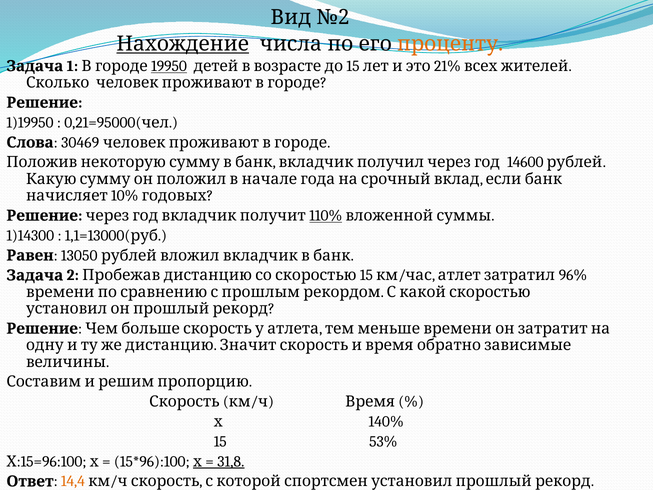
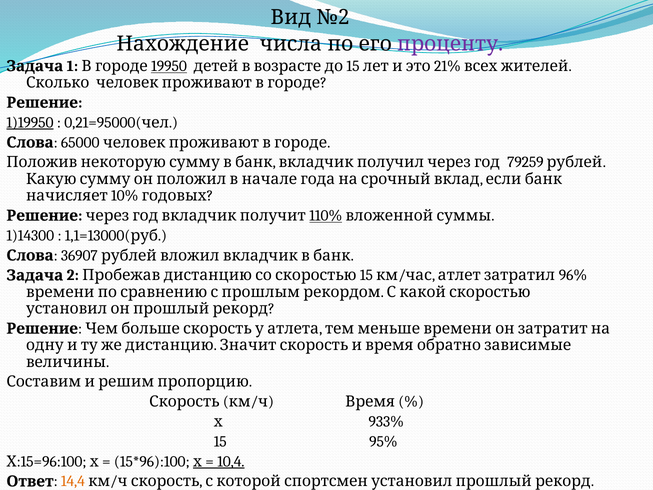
Нахождение underline: present -> none (183, 44)
проценту colour: orange -> purple (450, 44)
1)19950 underline: none -> present (30, 123)
30469: 30469 -> 65000 (80, 142)
14600: 14600 -> 79259 (525, 162)
Равен: Равен -> Слова (30, 255)
13050: 13050 -> 36907 (79, 255)
140%: 140% -> 933% (386, 421)
53%: 53% -> 95% (383, 441)
31,8: 31,8 -> 10,4 (231, 461)
